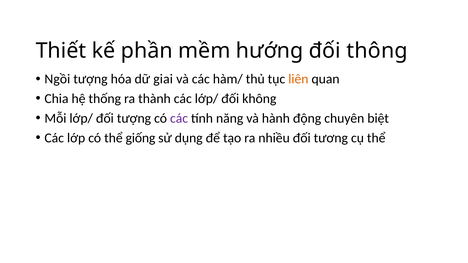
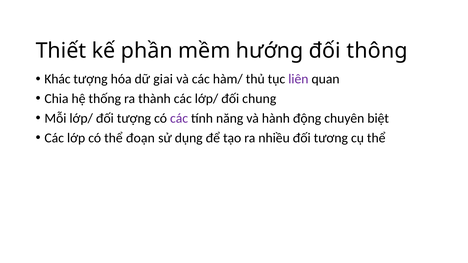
Ngồi: Ngồi -> Khác (57, 79)
liên colour: orange -> purple (298, 79)
không: không -> chung (259, 99)
giống: giống -> đoạn (140, 138)
